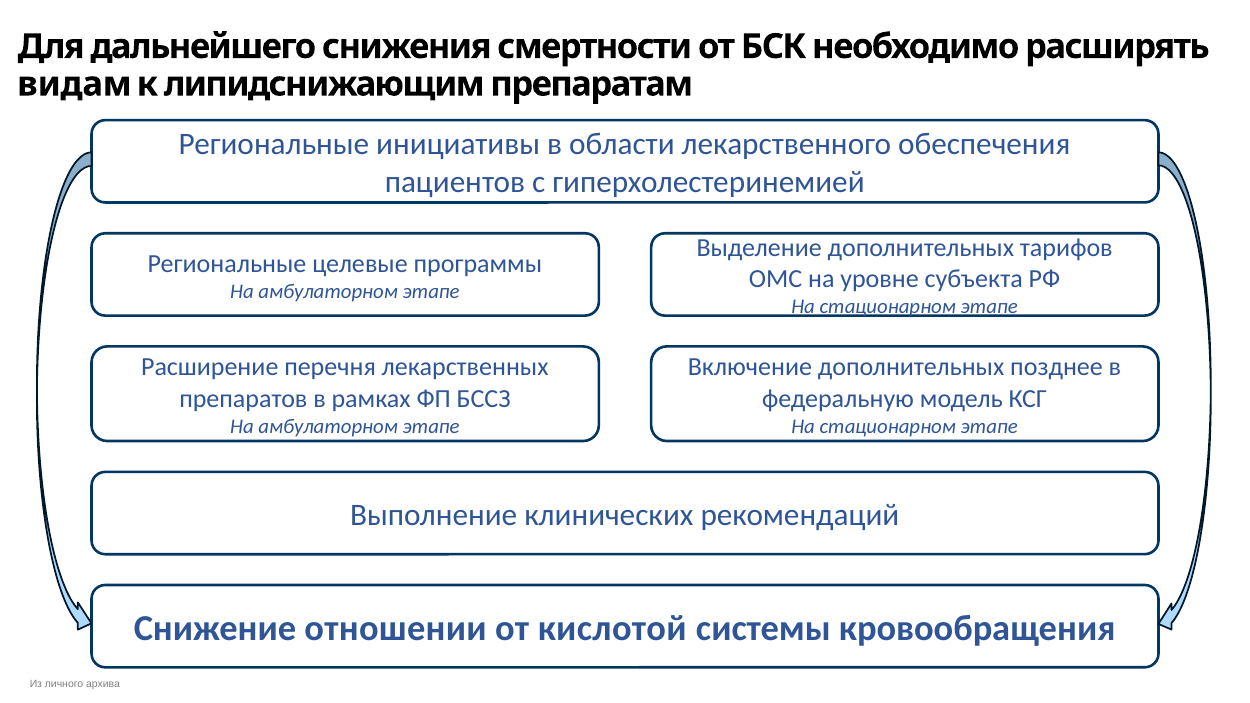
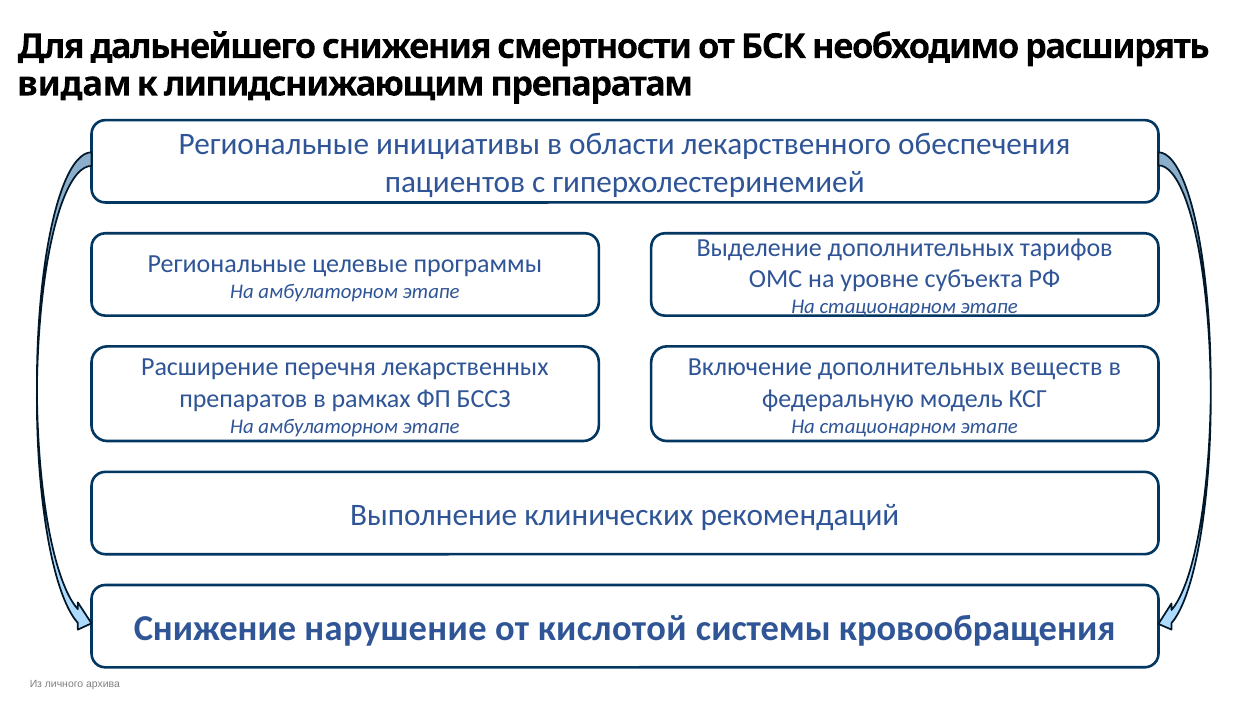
позднее: позднее -> веществ (1056, 367)
отношении: отношении -> нарушение (396, 629)
